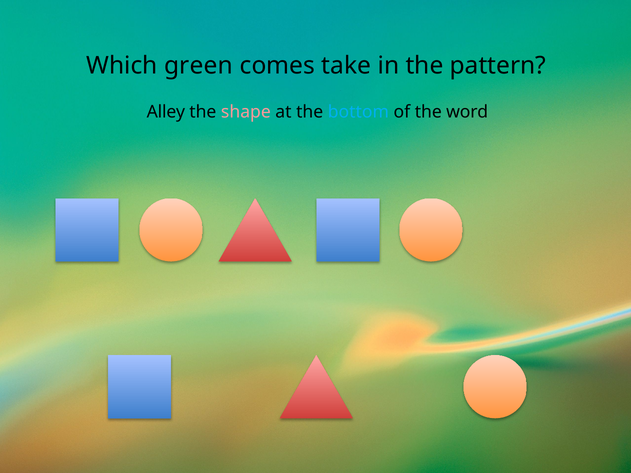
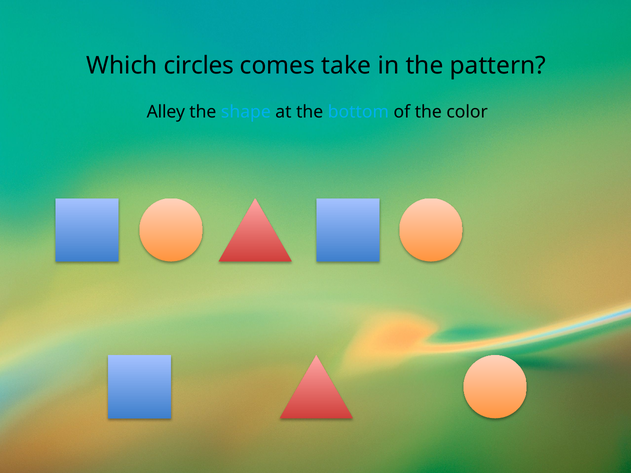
green: green -> circles (199, 66)
shape colour: pink -> light blue (246, 112)
word: word -> color (467, 112)
